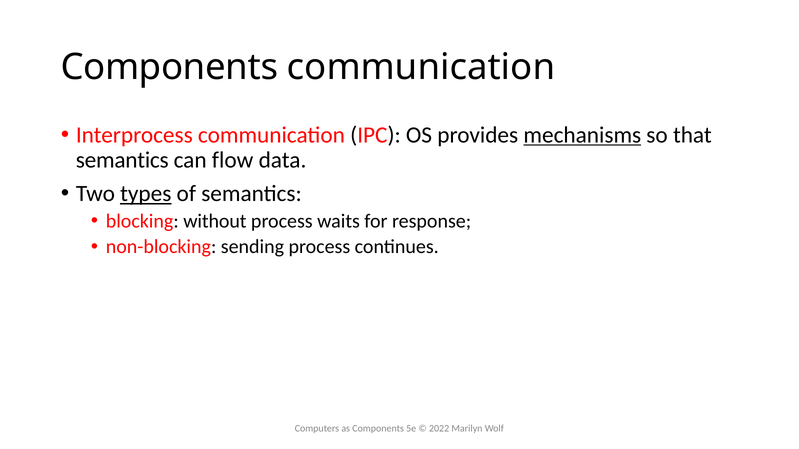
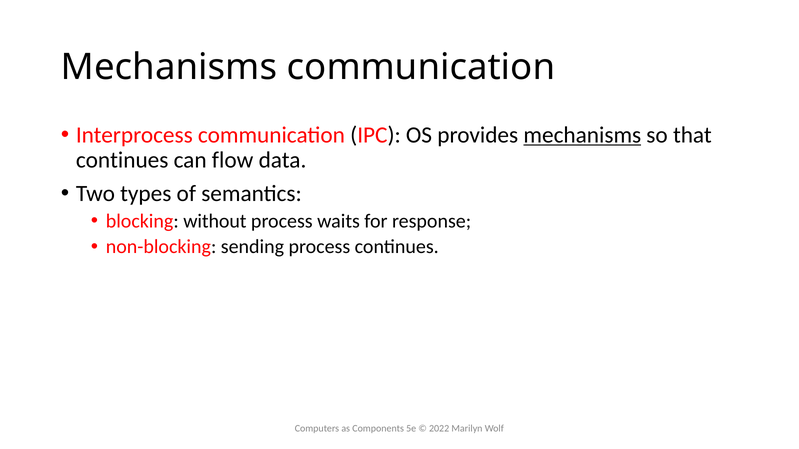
Components: Components -> Mechanisms (169, 67)
semantics: semantics -> continues (122, 160)
types underline: present -> none (146, 194)
